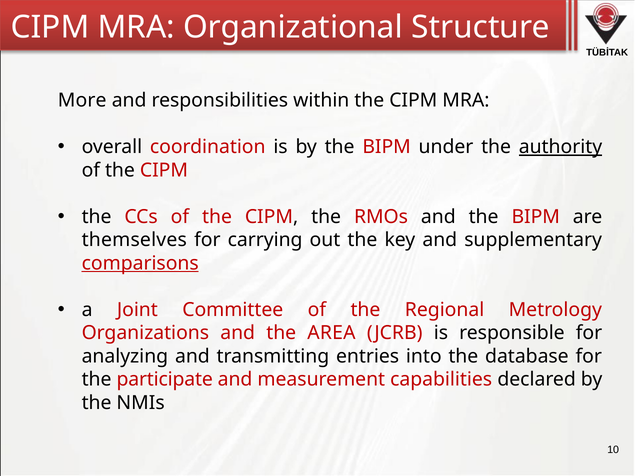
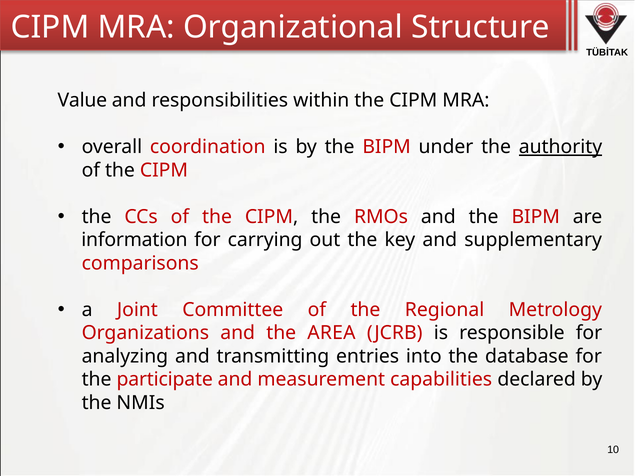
More: More -> Value (82, 100)
themselves: themselves -> information (134, 240)
comparisons underline: present -> none (140, 263)
